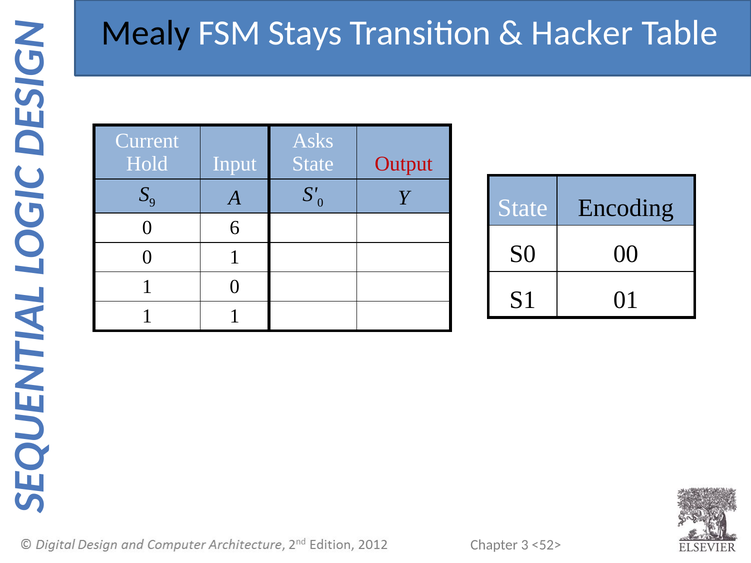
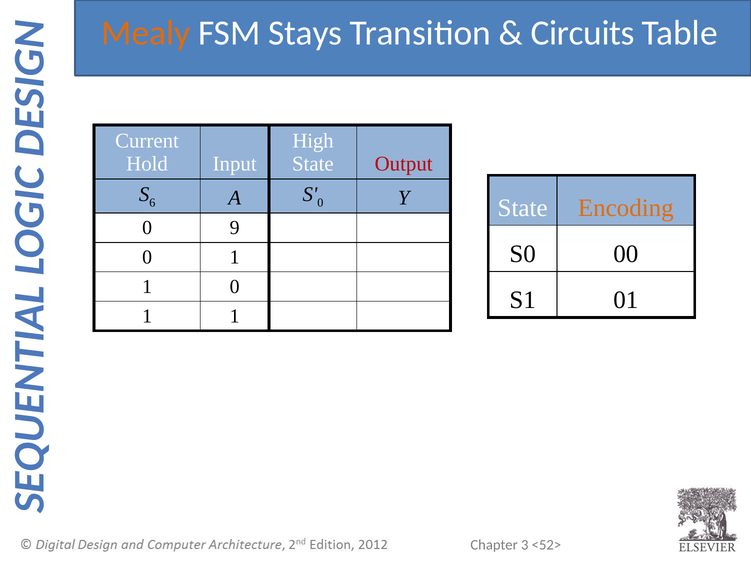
Mealy colour: black -> orange (146, 33)
Hacker: Hacker -> Circuits (583, 33)
Asks: Asks -> High (313, 141)
9: 9 -> 6 (152, 203)
Encoding colour: black -> orange (626, 208)
6: 6 -> 9 (235, 228)
